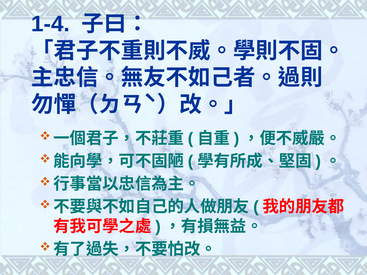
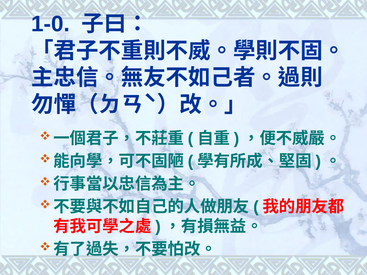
1-4: 1-4 -> 1-0 (50, 24)
